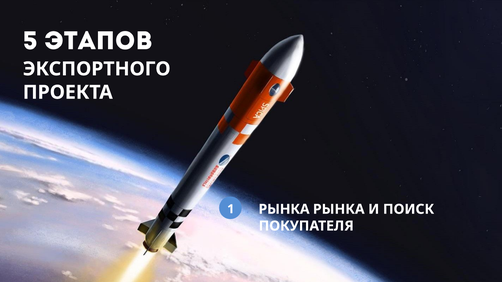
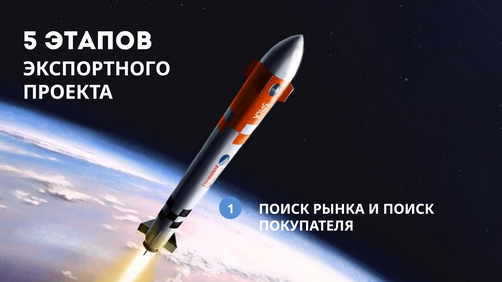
РЫНКА: РЫНКА -> ПОИСК (284, 209)
